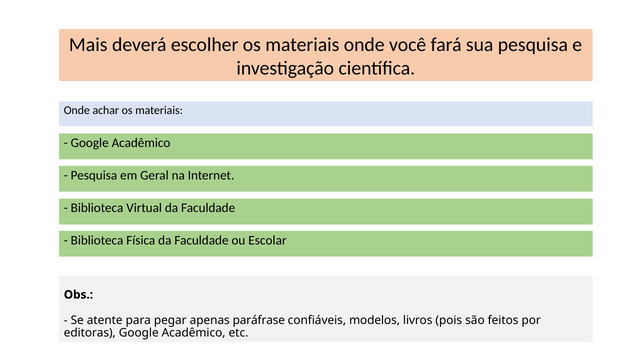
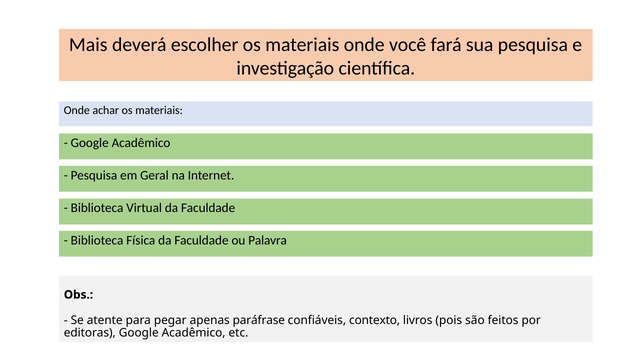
Escolar: Escolar -> Palavra (268, 240)
modelos: modelos -> contexto (375, 320)
